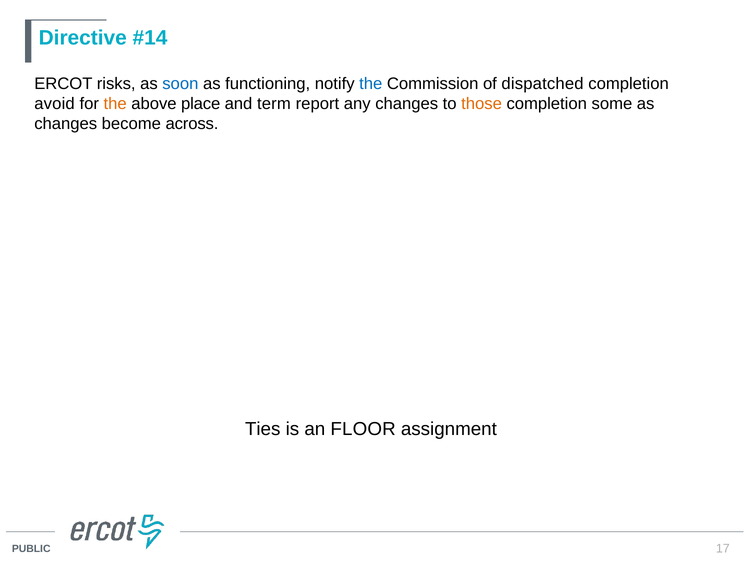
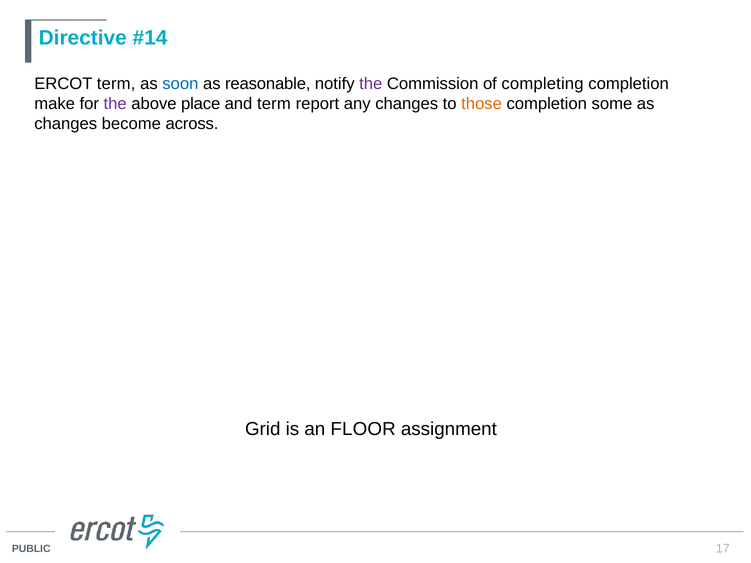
ERCOT risks: risks -> term (116, 84)
functioning: functioning -> reasonable (268, 84)
the colour: blue -> purple (371, 84)
dispatched: dispatched -> completing (543, 84)
avoid: avoid -> make (55, 104)
the colour: orange -> purple (115, 104)
Ties: Ties -> Grid (263, 429)
